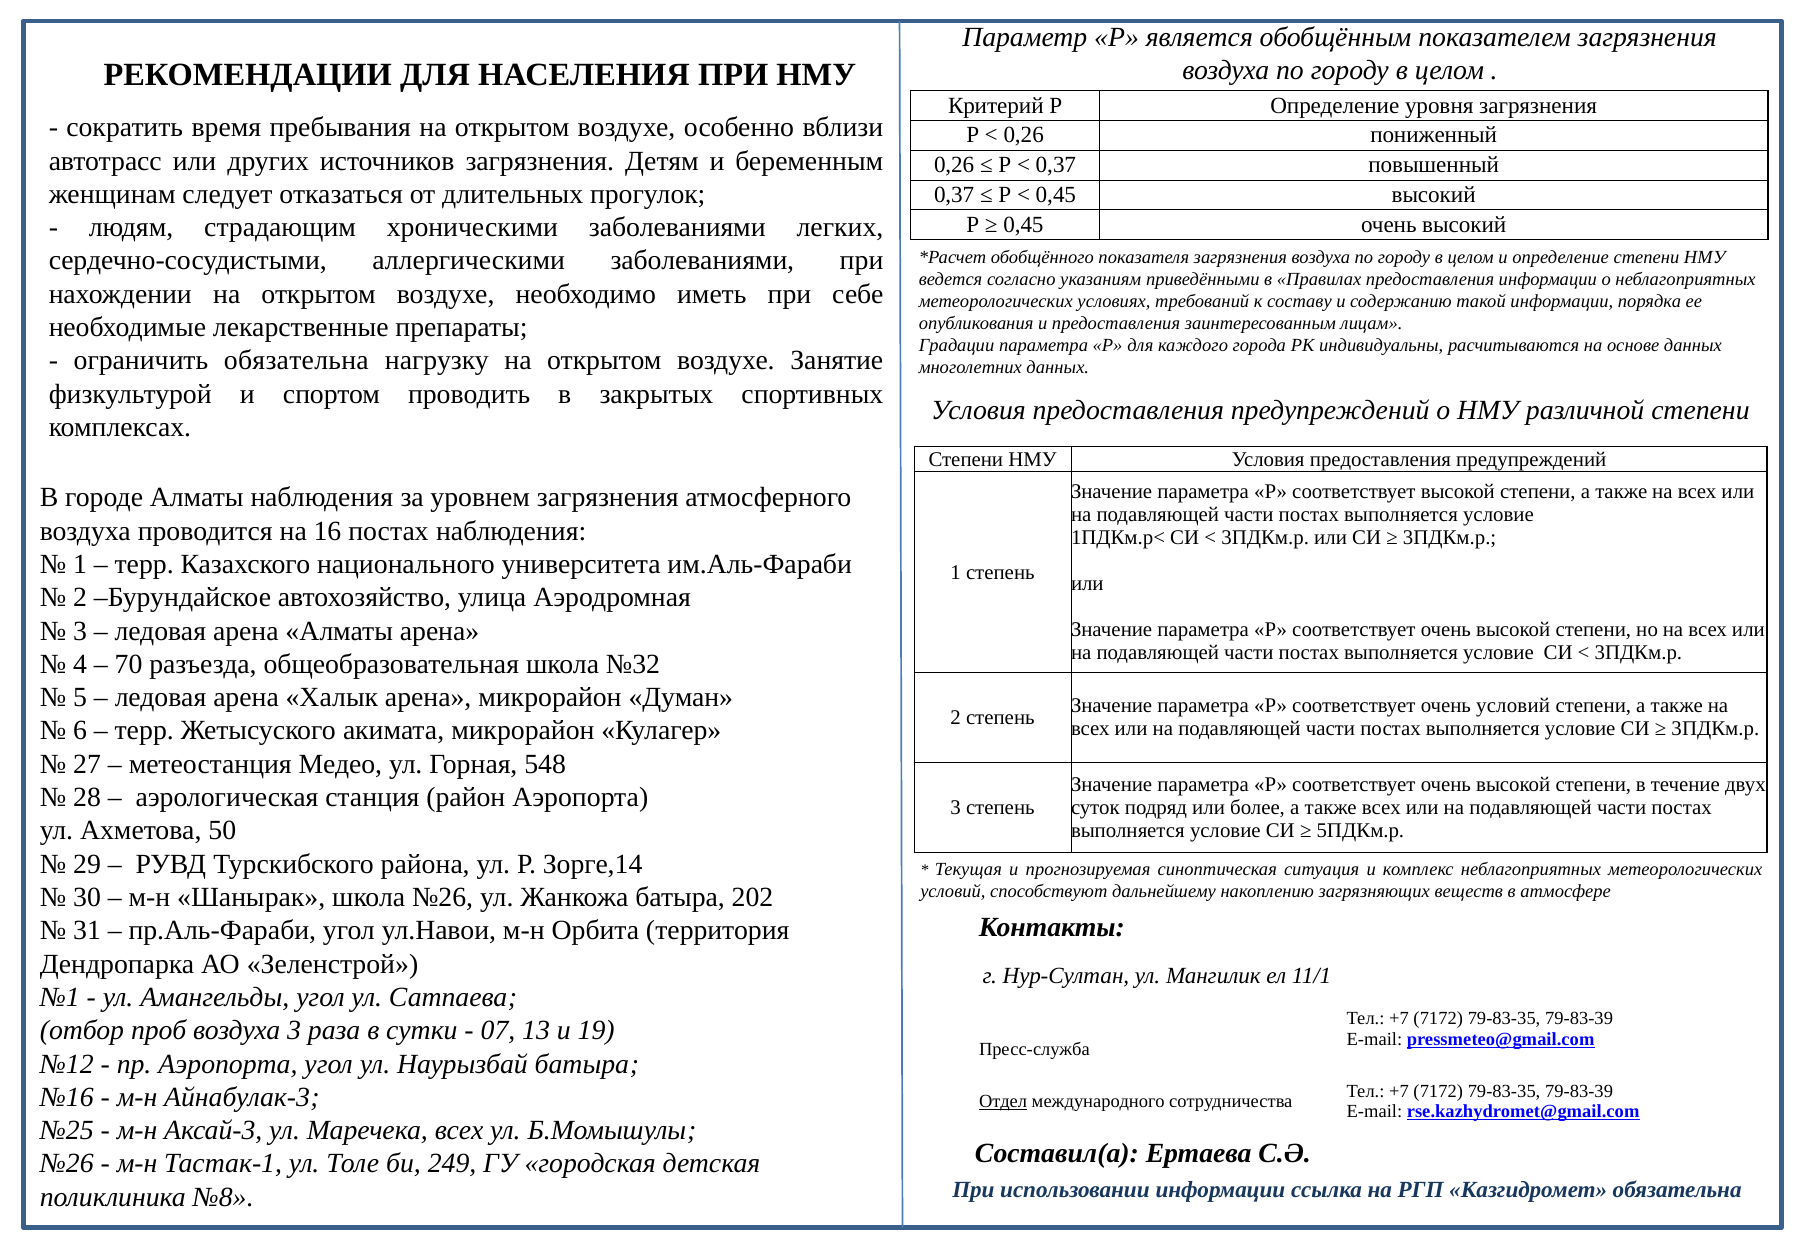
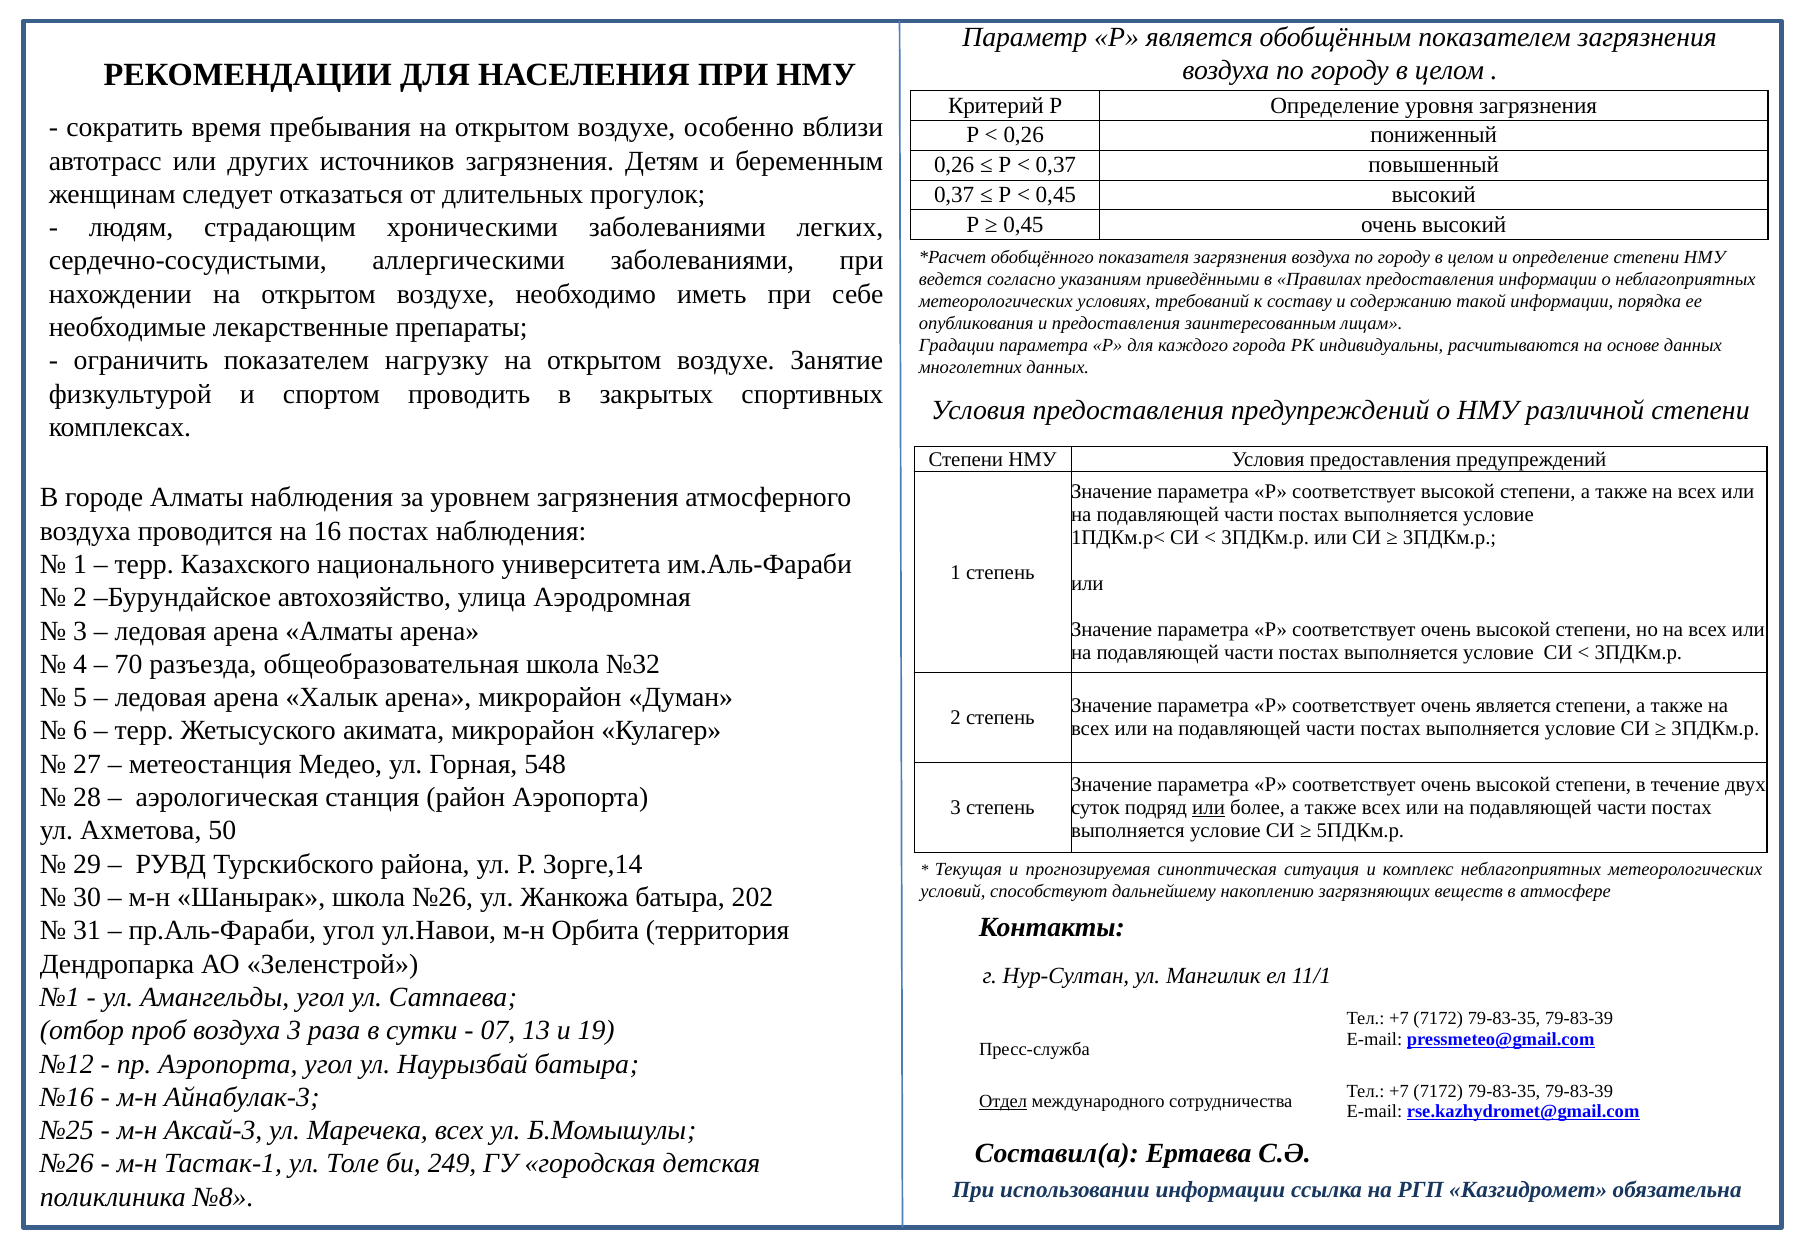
ограничить обязательна: обязательна -> показателем (297, 361)
очень условий: условий -> является (1513, 706)
или underline: none -> present (1209, 808)
